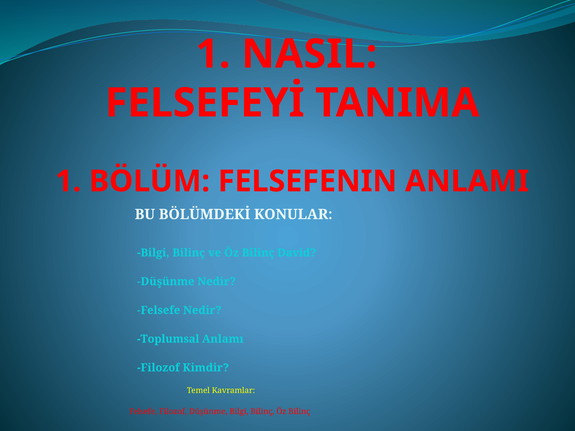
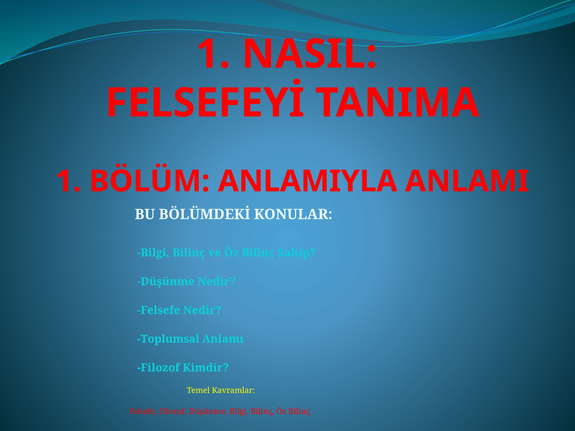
FELSEFENIN: FELSEFENIN -> ANLAMIYLA (308, 181)
David: David -> Sahip (297, 253)
